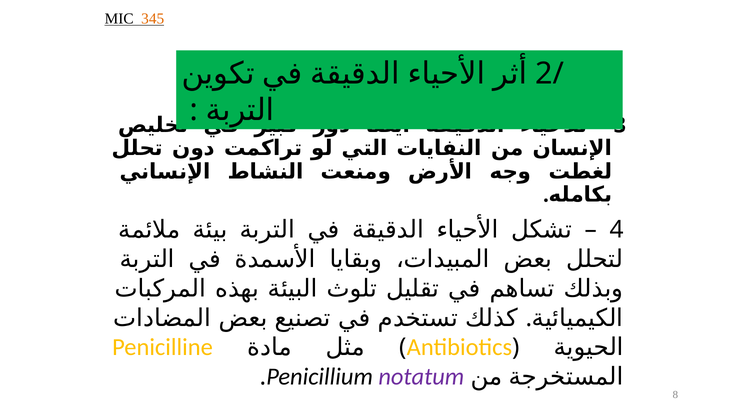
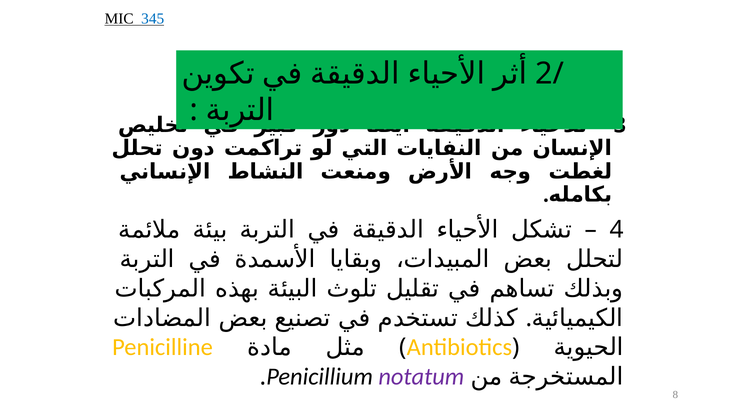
345 colour: orange -> blue (153, 19)
